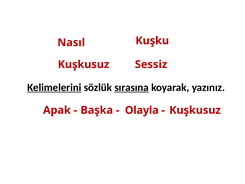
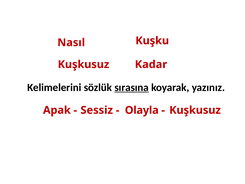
Sessiz: Sessiz -> Kadar (151, 64)
Kelimelerini underline: present -> none (54, 87)
Başka: Başka -> Sessiz (97, 110)
